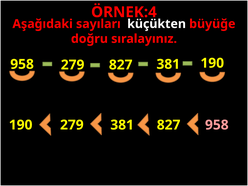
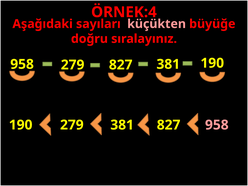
küçükten colour: white -> pink (157, 24)
